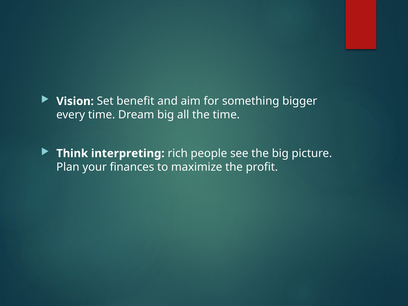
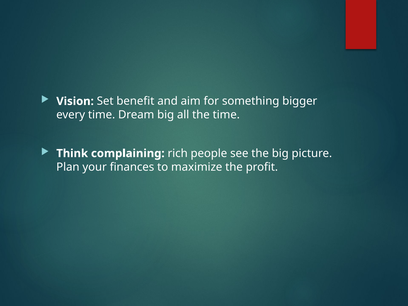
interpreting: interpreting -> complaining (128, 153)
